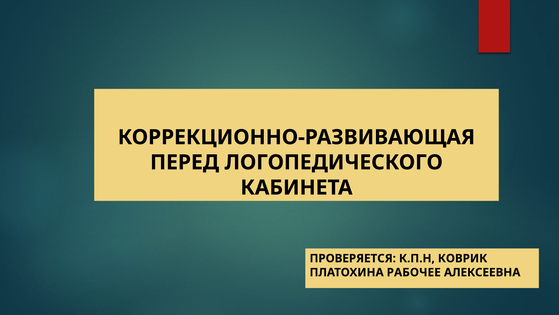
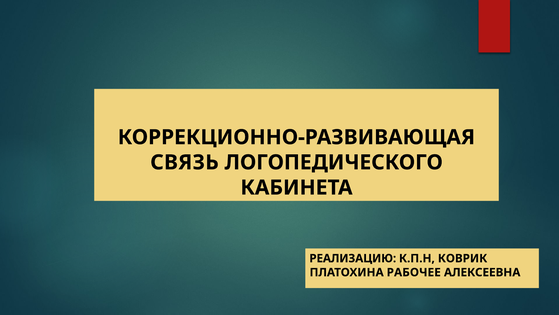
ПЕРЕД: ПЕРЕД -> СВЯЗЬ (185, 162)
ПРОВЕРЯЕТСЯ: ПРОВЕРЯЕТСЯ -> РЕАЛИЗАЦИЮ (353, 258)
